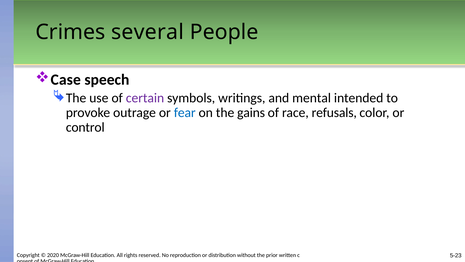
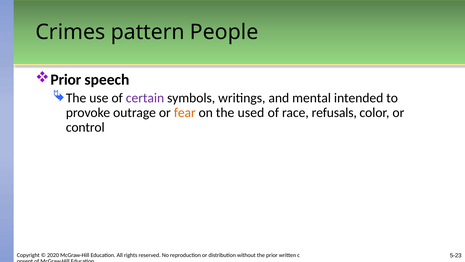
several: several -> pattern (148, 32)
Case: Case -> Prior (66, 80)
fear colour: blue -> orange (185, 112)
gains: gains -> used (251, 112)
